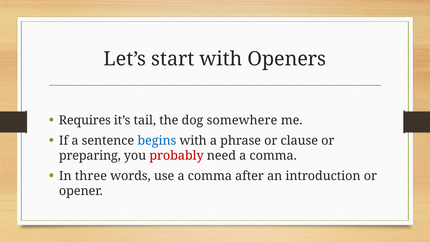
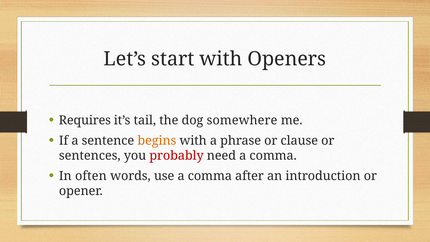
begins colour: blue -> orange (157, 141)
preparing: preparing -> sentences (90, 156)
three: three -> often (91, 176)
